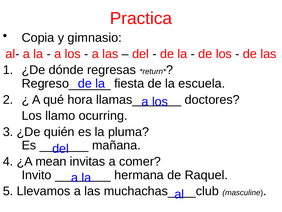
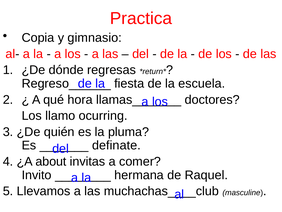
mañana: mañana -> definate (116, 145)
mean: mean -> about (51, 161)
